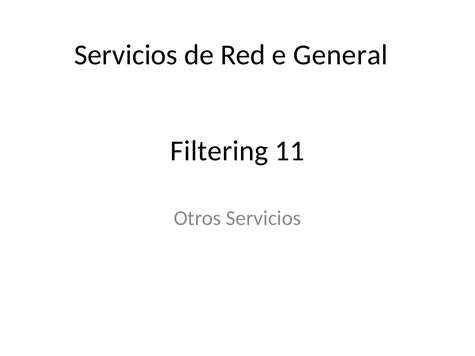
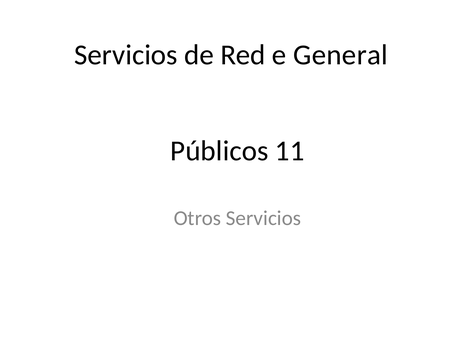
Filtering: Filtering -> Públicos (219, 151)
